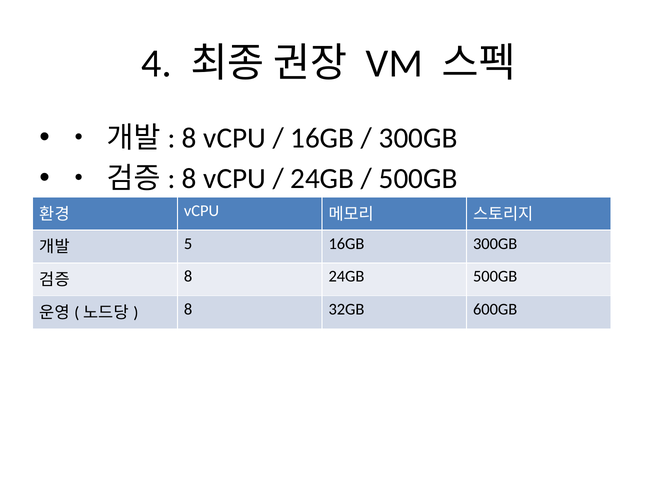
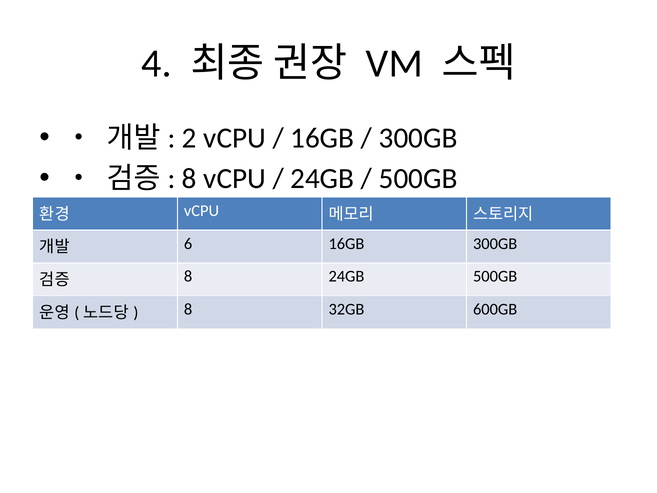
8: 8 -> 2 (189, 138)
5: 5 -> 6 (188, 243)
